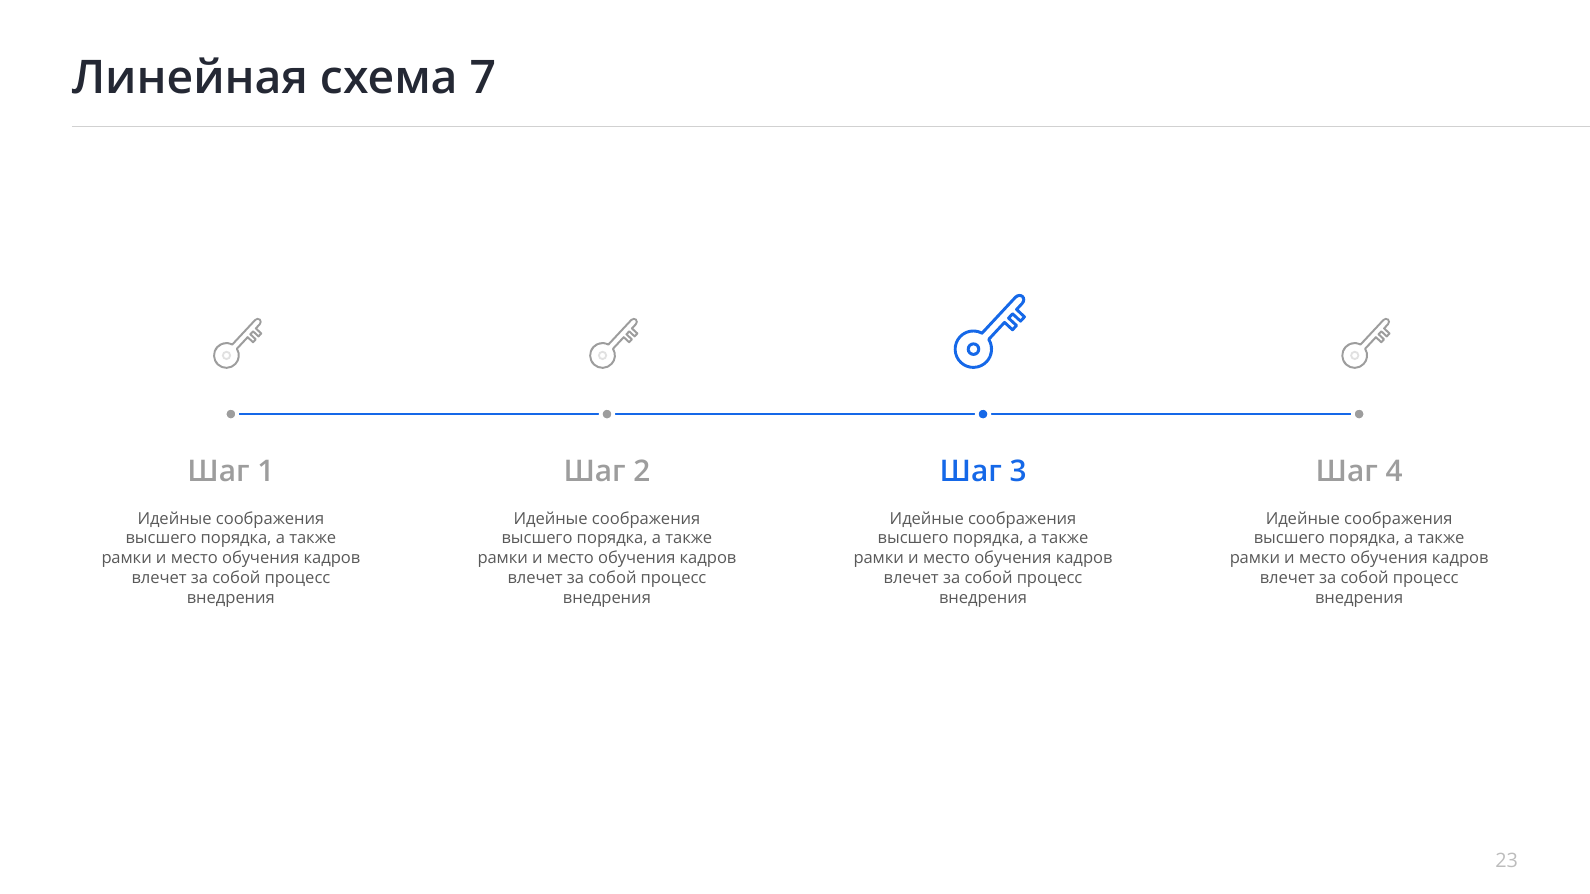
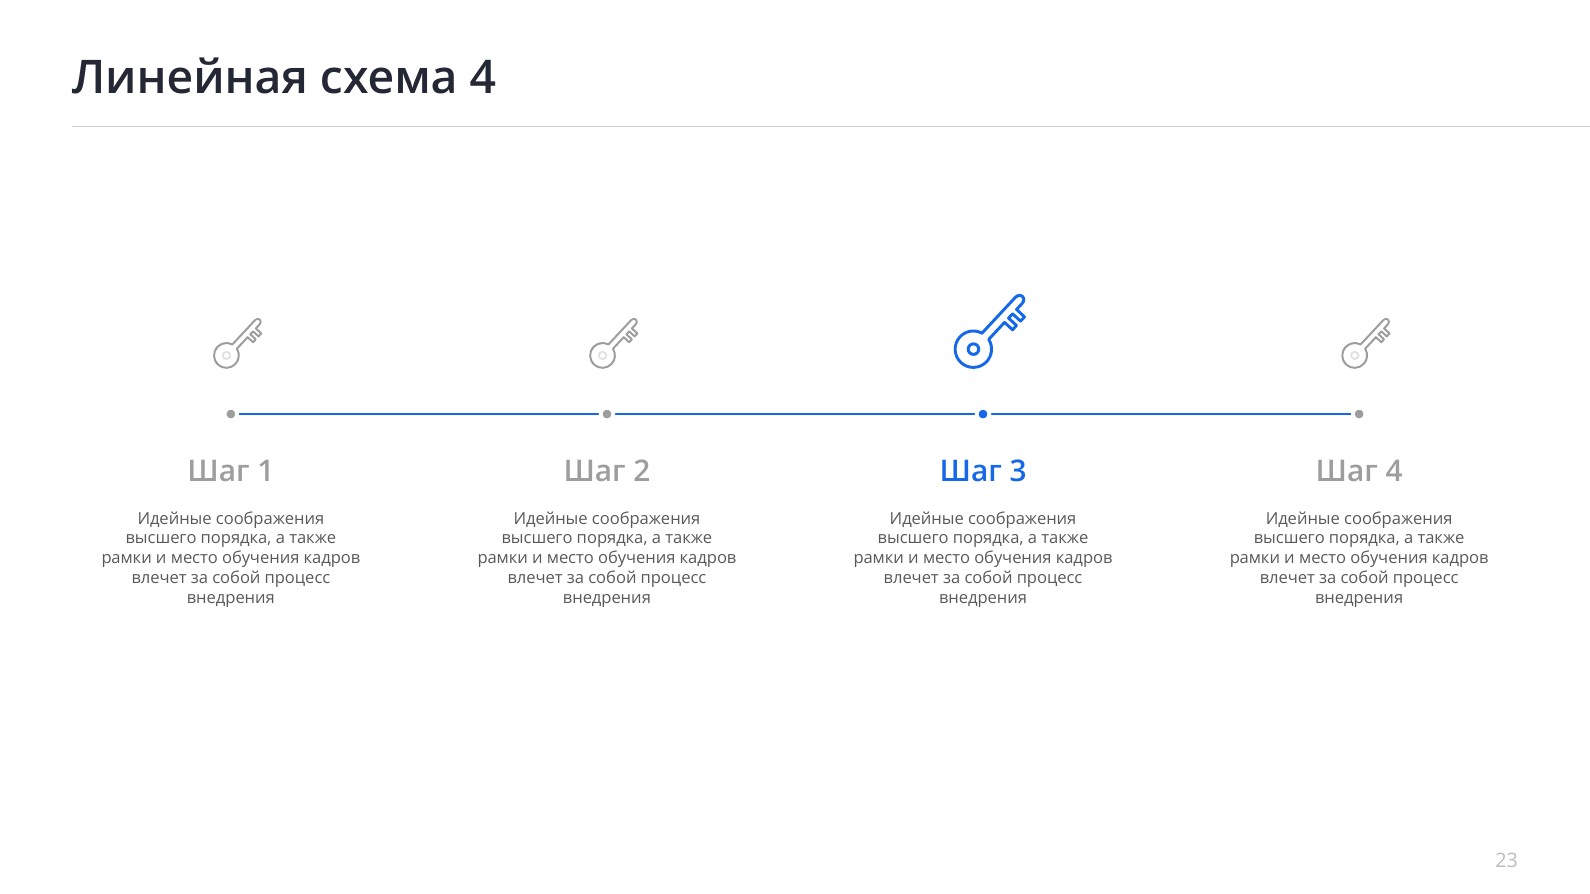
схема 7: 7 -> 4 (483, 78)
